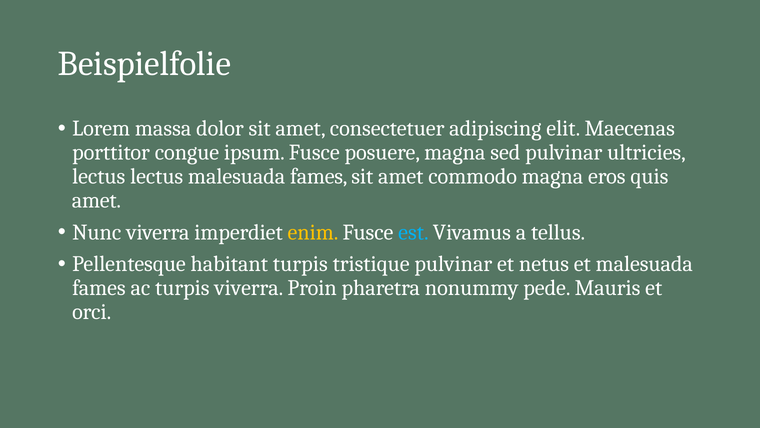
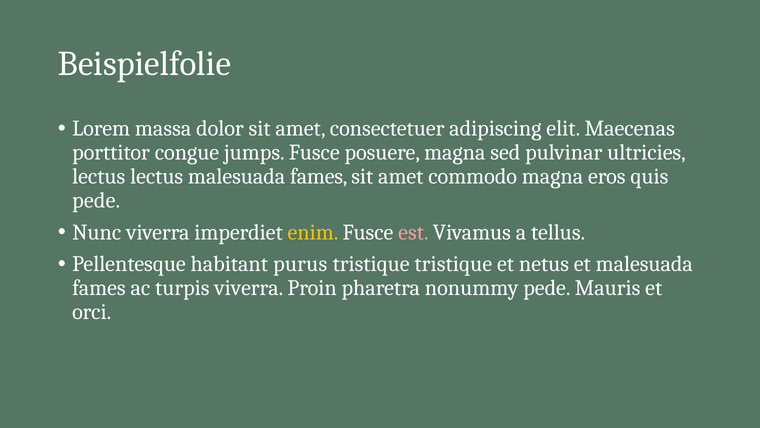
ipsum: ipsum -> jumps (254, 152)
amet: amet -> pede (96, 200)
est colour: light blue -> pink (413, 232)
habitant turpis: turpis -> purus (300, 264)
tristique pulvinar: pulvinar -> tristique (453, 264)
